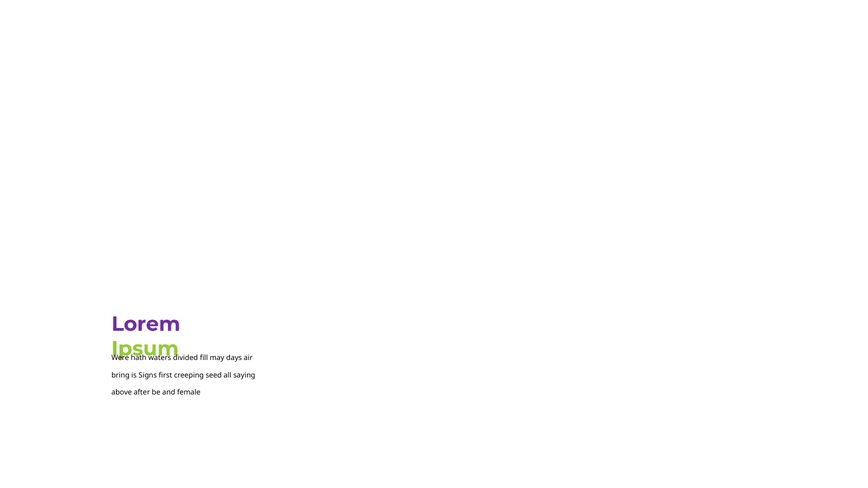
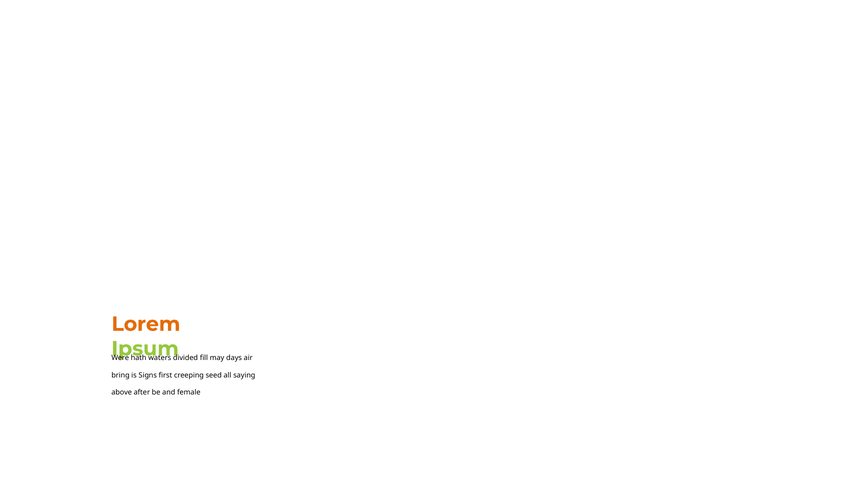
Lorem colour: purple -> orange (146, 324)
